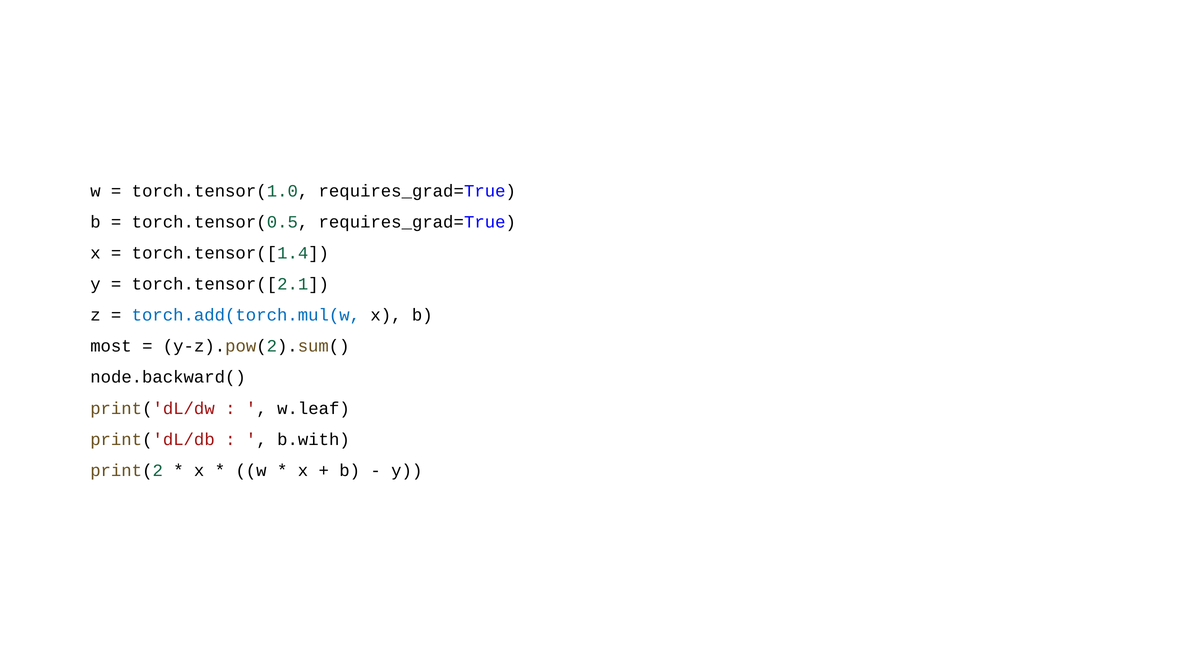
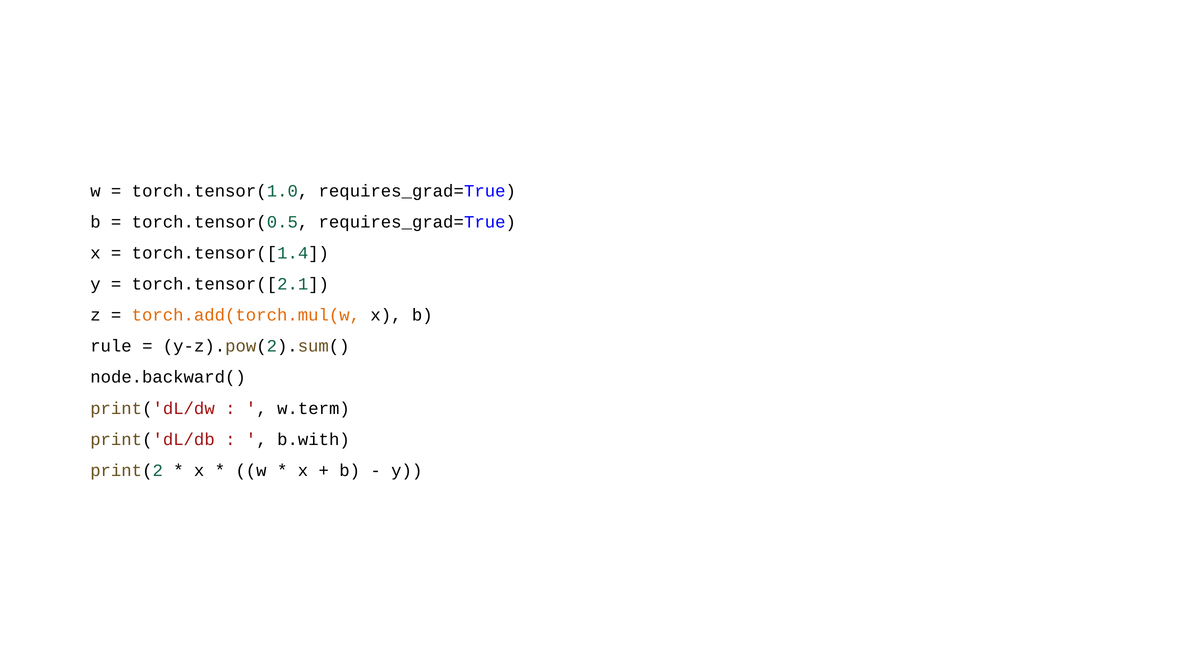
torch.add(torch.mul(w colour: blue -> orange (246, 315)
most: most -> rule (111, 346)
w.leaf: w.leaf -> w.term (313, 408)
